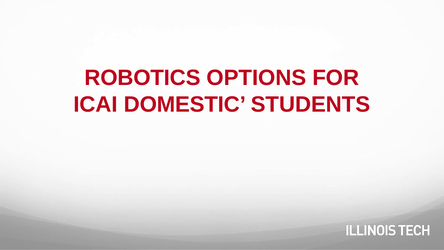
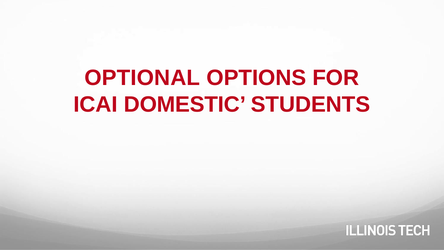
ROBOTICS: ROBOTICS -> OPTIONAL (142, 78)
